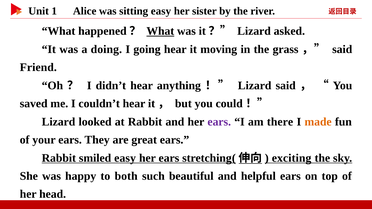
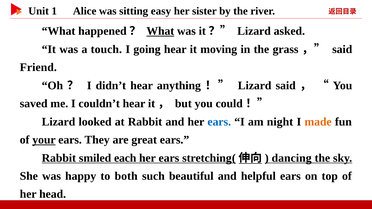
doing: doing -> touch (106, 49)
ears colour: purple -> blue (219, 122)
there: there -> night (280, 122)
your underline: none -> present (44, 140)
smiled easy: easy -> each (125, 158)
exciting: exciting -> dancing (292, 158)
